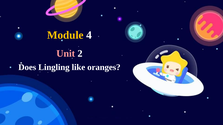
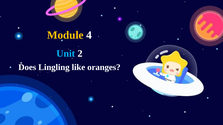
Unit colour: pink -> light blue (66, 54)
